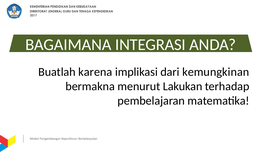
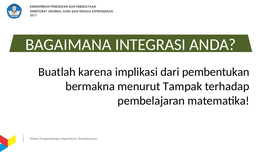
kemungkinan: kemungkinan -> pembentukan (216, 72)
Lakukan: Lakukan -> Tampak (183, 86)
